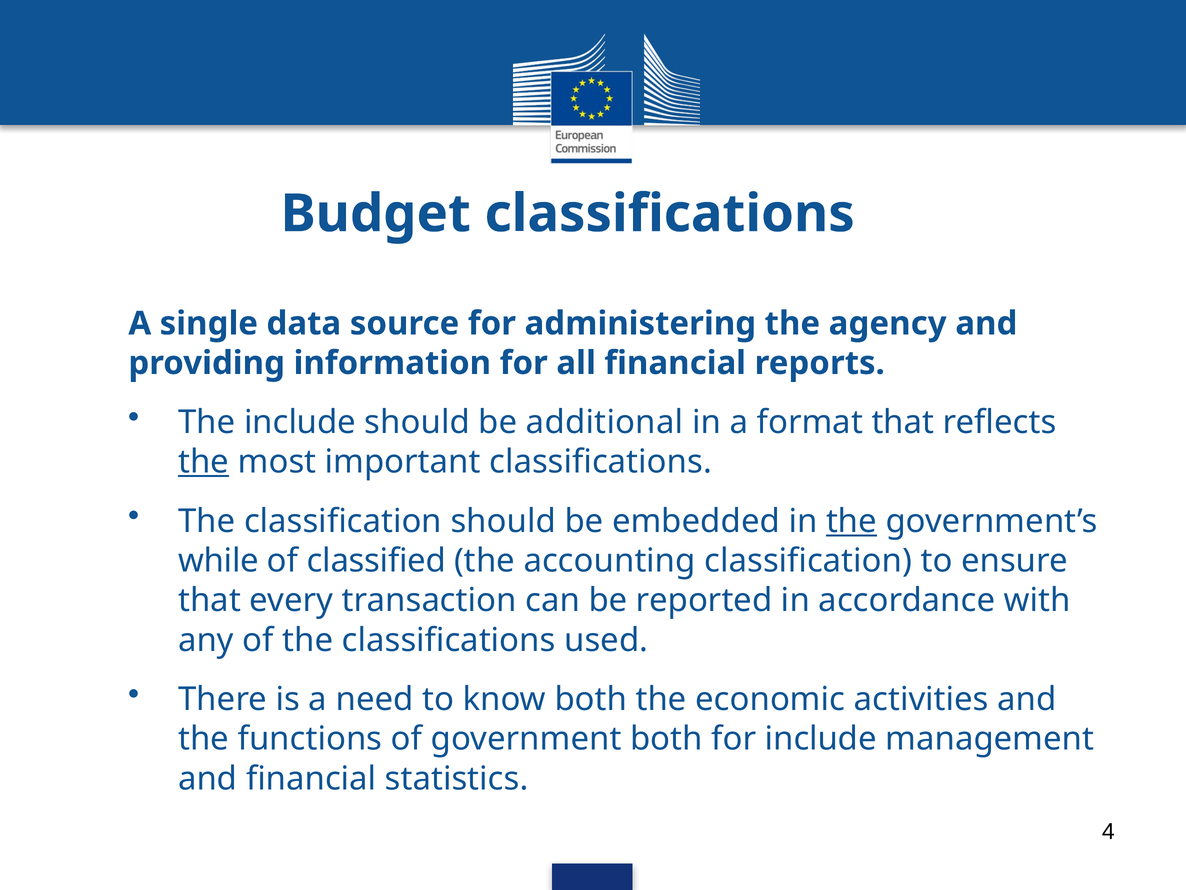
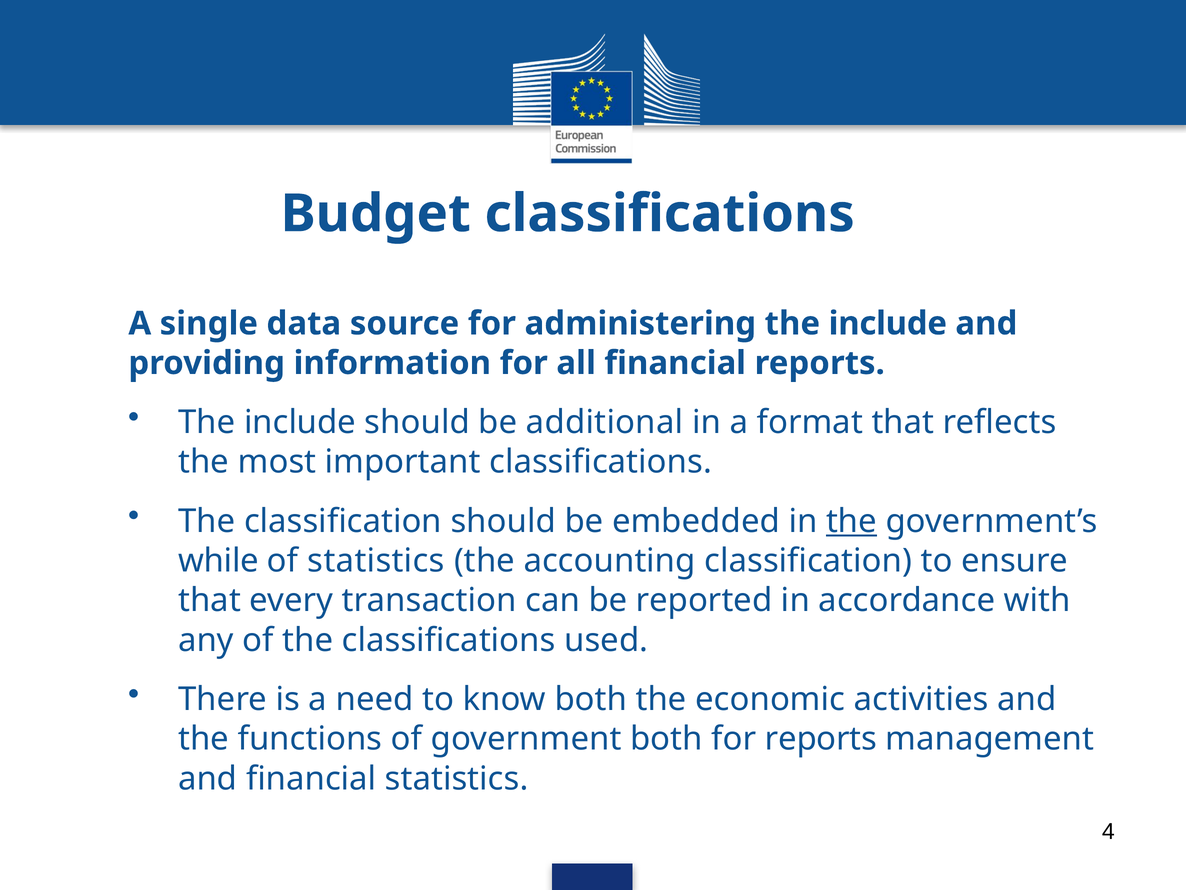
administering the agency: agency -> include (888, 323)
the underline: present -> none (204, 462)
of classified: classified -> statistics (376, 561)
for include: include -> reports (821, 739)
